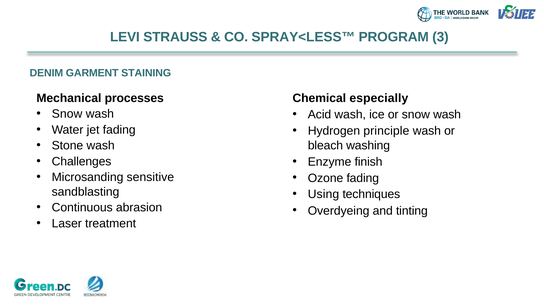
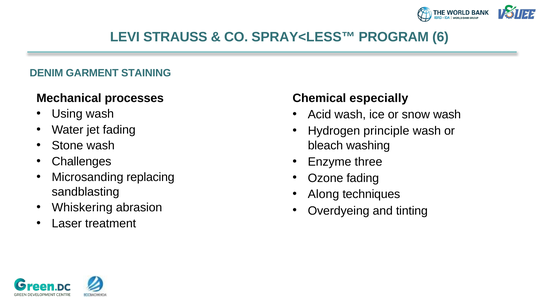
3: 3 -> 6 (440, 37)
Snow: Snow -> Using (67, 114)
finish: finish -> three (368, 162)
sensitive: sensitive -> replacing (150, 177)
Using: Using -> Along (323, 194)
Continuous: Continuous -> Whiskering (82, 208)
